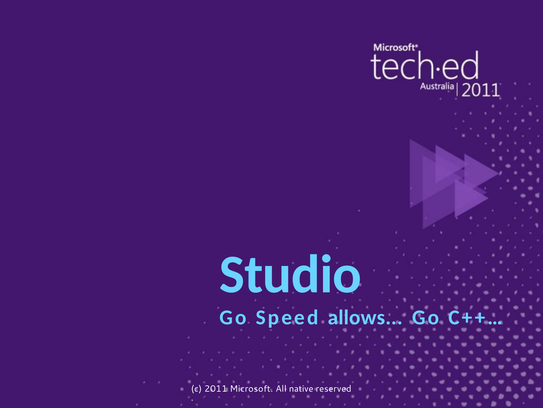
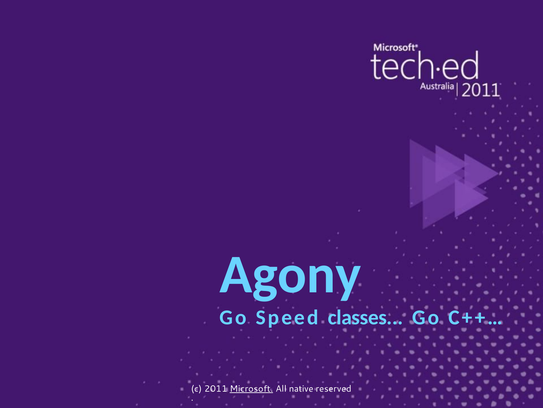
Studio: Studio -> Agony (290, 274)
allows: allows -> classes (365, 317)
Microsoft underline: none -> present (251, 388)
